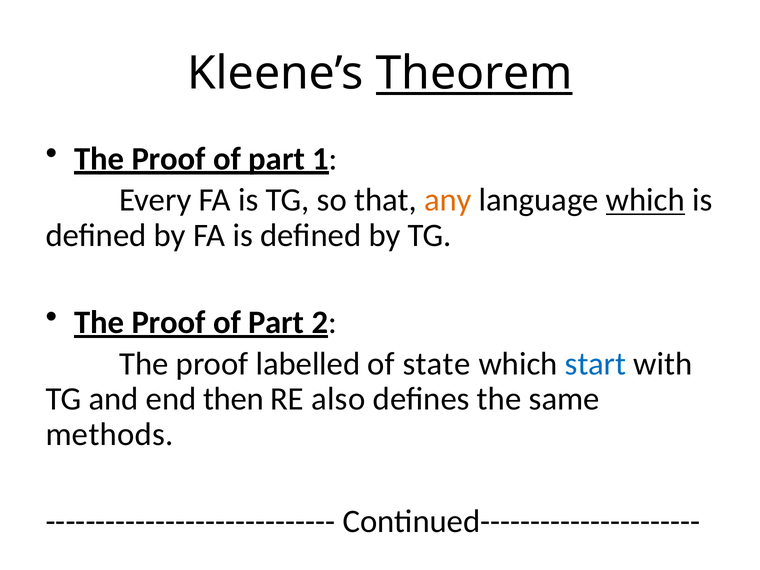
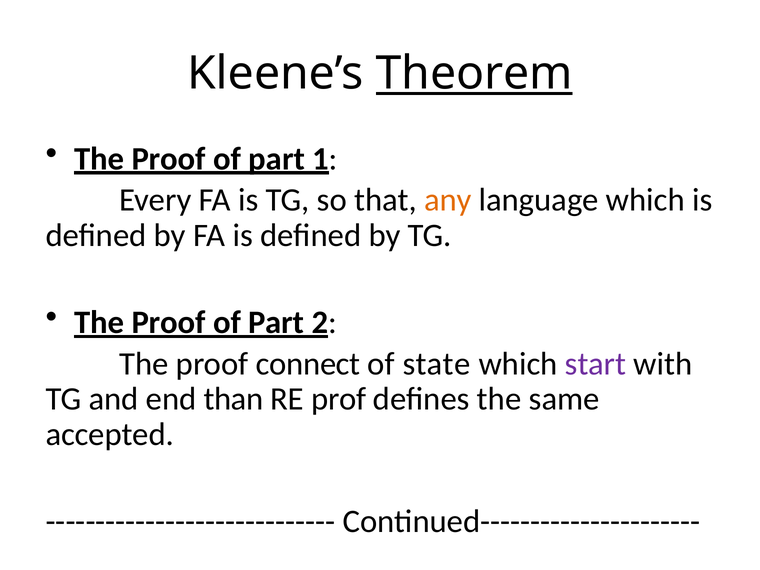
which underline: present -> none (645, 200)
labelled: labelled -> connect (308, 364)
start colour: blue -> purple (595, 364)
then: then -> than (234, 399)
also: also -> prof (339, 399)
methods: methods -> accepted (110, 435)
